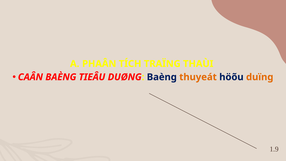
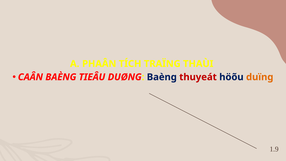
thuyeát colour: orange -> red (198, 77)
